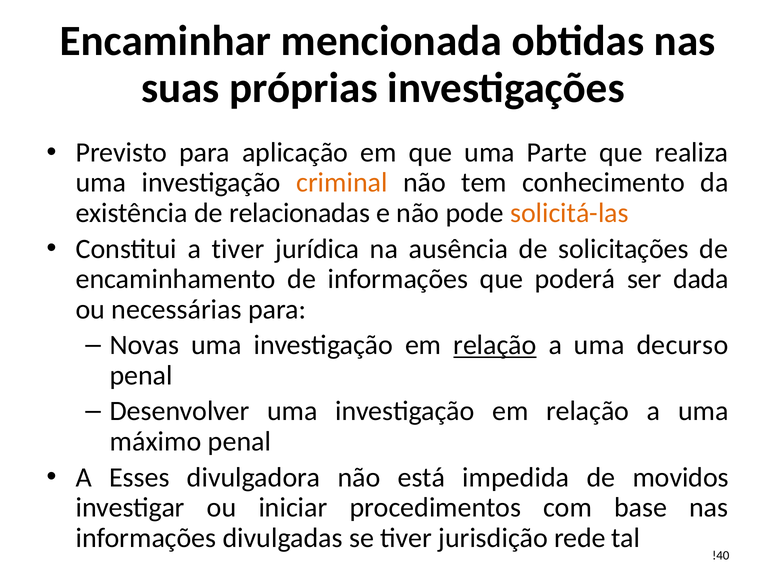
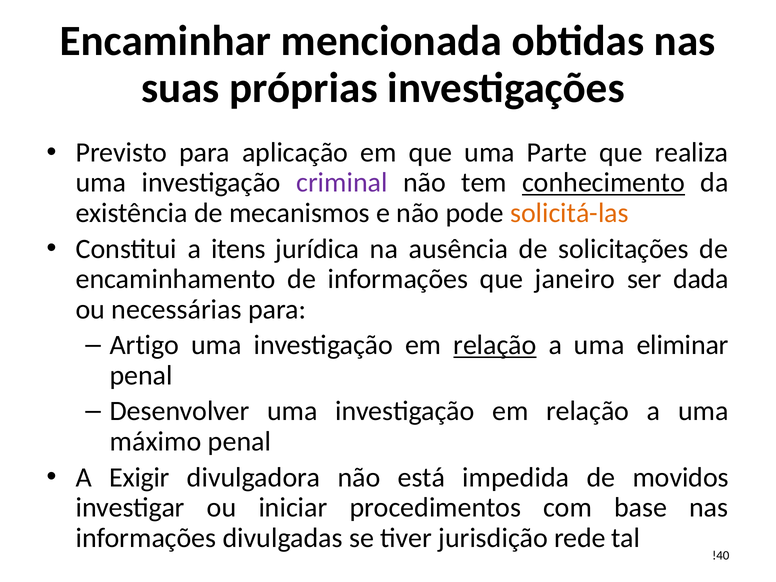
criminal colour: orange -> purple (342, 183)
conhecimento underline: none -> present (604, 183)
relacionadas: relacionadas -> mecanismos (299, 213)
a tiver: tiver -> itens (238, 249)
poderá: poderá -> janeiro (575, 279)
Novas: Novas -> Artigo (144, 345)
decurso: decurso -> eliminar (683, 345)
Esses: Esses -> Exigir (139, 477)
